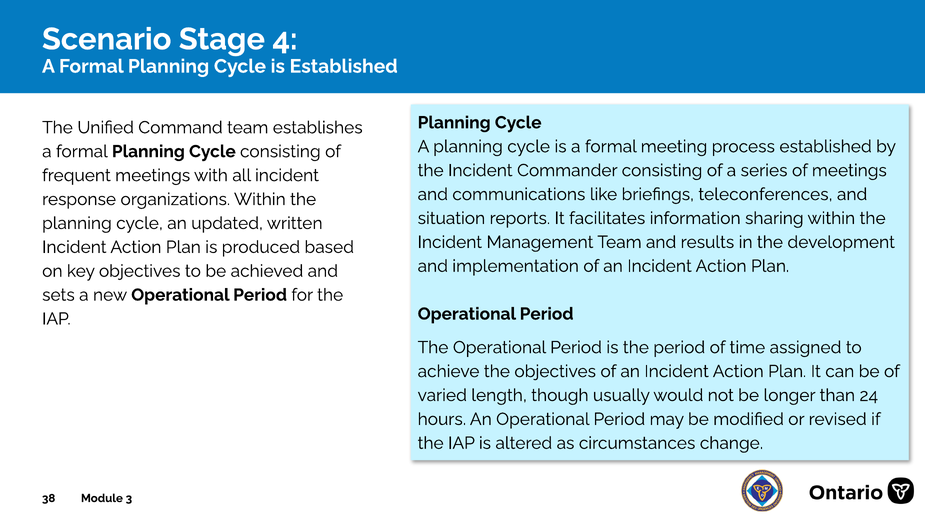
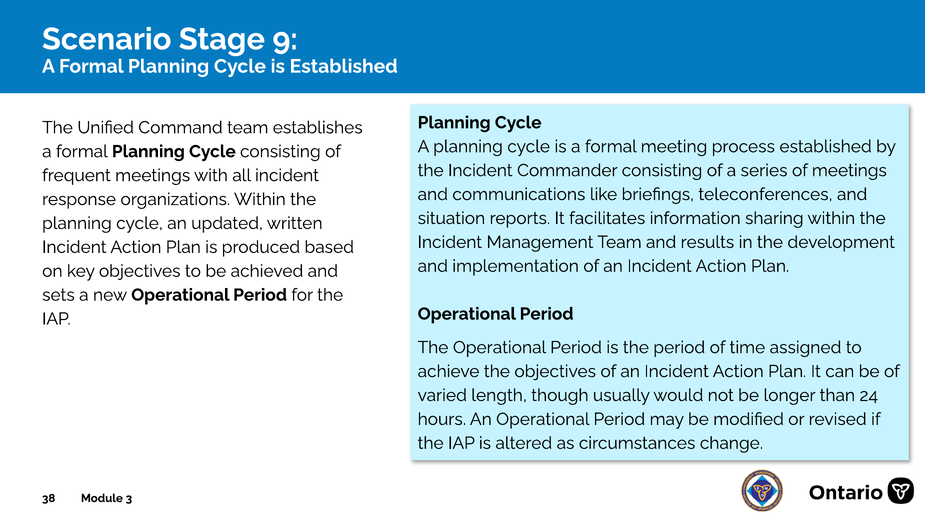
4: 4 -> 9 (285, 39)
